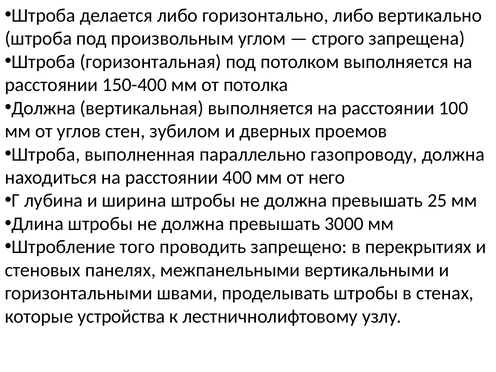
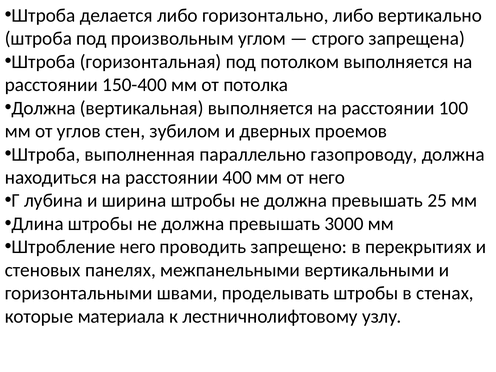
Штробление того: того -> него (138, 247)
устройства: устройства -> материала (121, 316)
